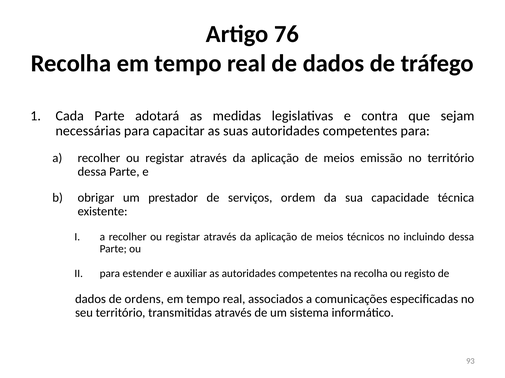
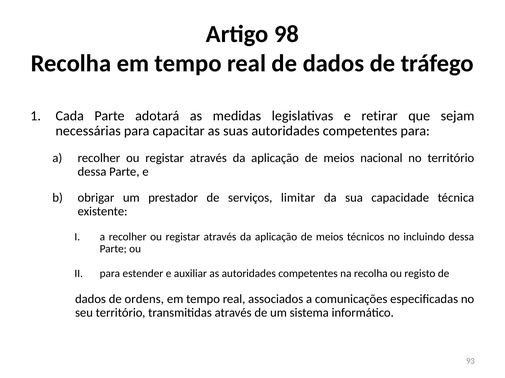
76: 76 -> 98 (287, 34)
contra: contra -> retirar (380, 116)
emissão: emissão -> nacional (381, 158)
ordem: ordem -> limitar (298, 198)
